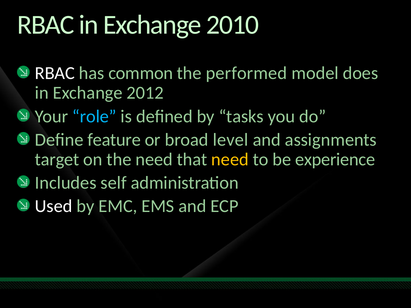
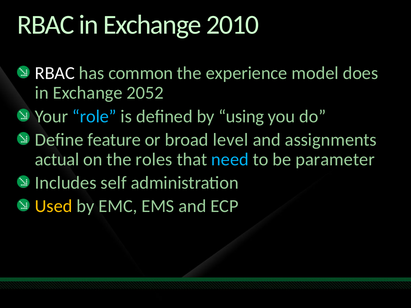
performed: performed -> experience (247, 73)
2012: 2012 -> 2052 (145, 93)
tasks: tasks -> using (241, 116)
target: target -> actual (57, 160)
the need: need -> roles (154, 160)
need colour: yellow -> light blue (230, 160)
experience: experience -> parameter (335, 160)
Used colour: white -> yellow (54, 206)
